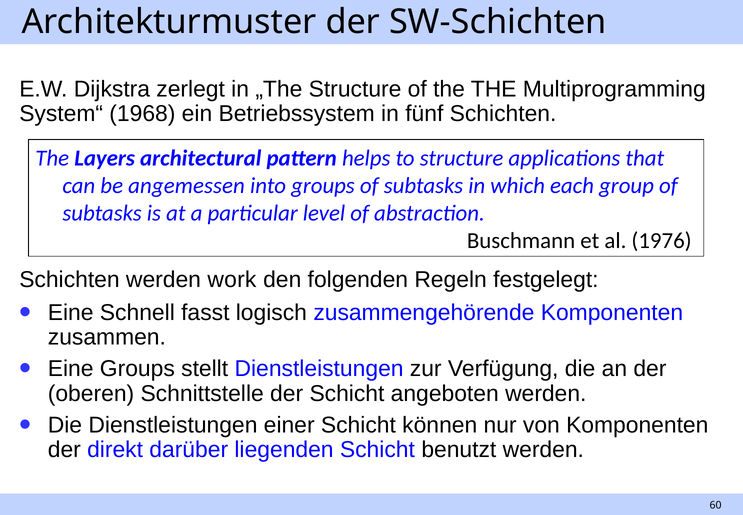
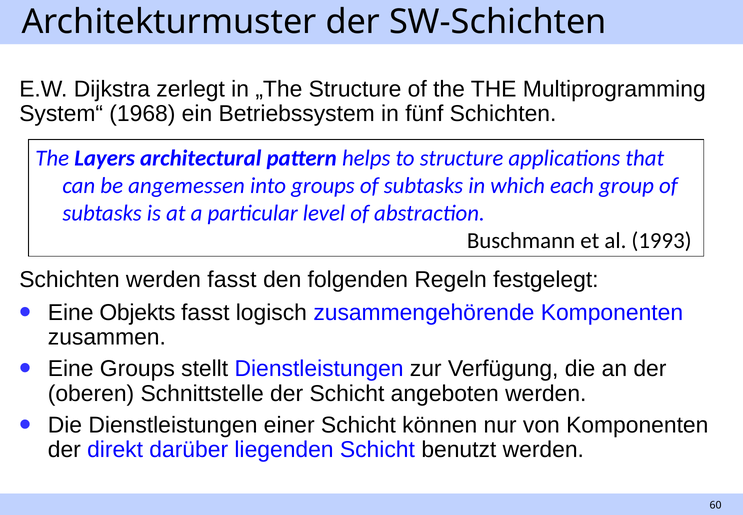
1976: 1976 -> 1993 (662, 240)
werden work: work -> fasst (232, 279)
Schnell: Schnell -> Objekts (137, 312)
